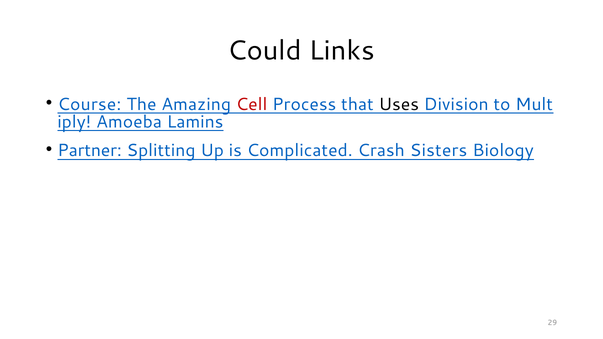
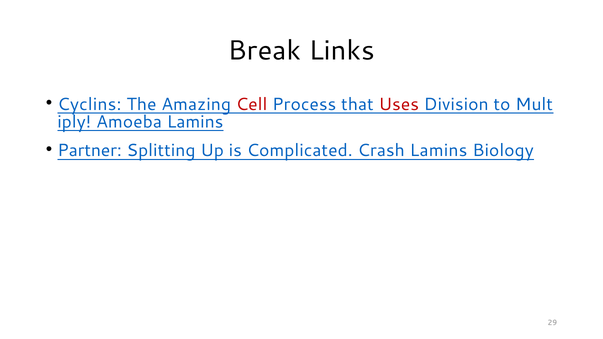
Could: Could -> Break (264, 51)
Course: Course -> Cyclins (89, 104)
Uses colour: black -> red (399, 104)
Crash Sisters: Sisters -> Lamins (439, 151)
